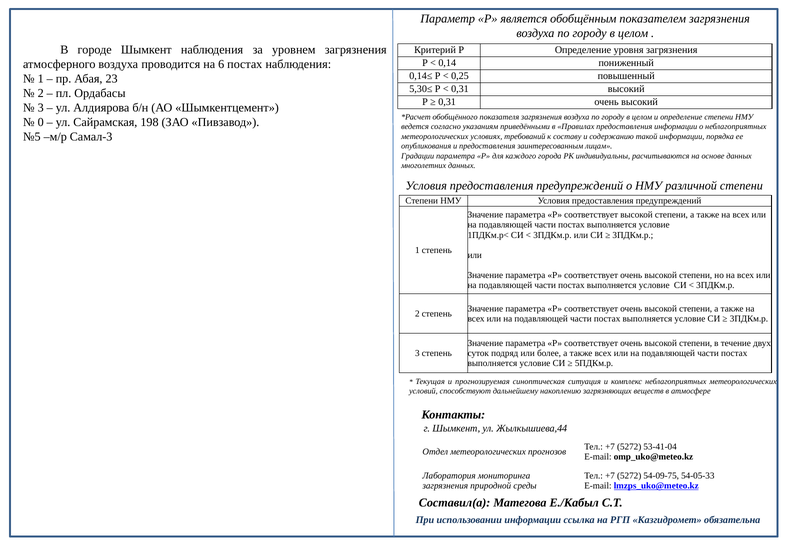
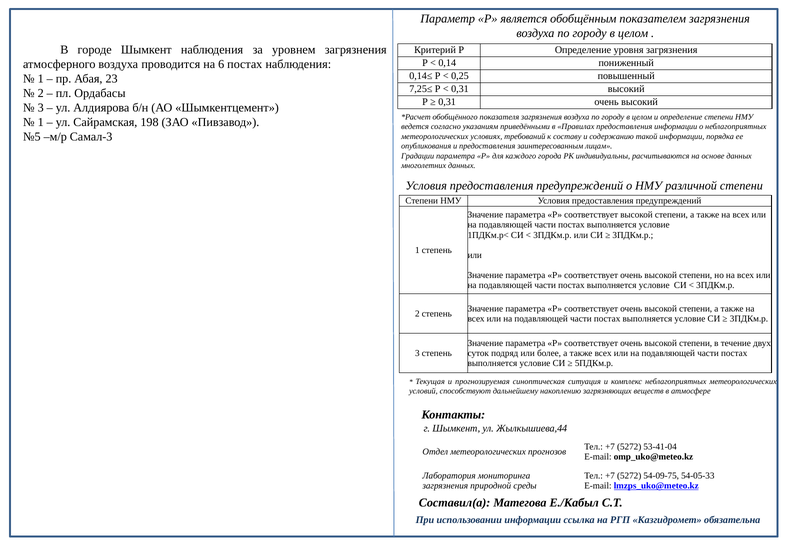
5,30≤: 5,30≤ -> 7,25≤ (421, 89)
0: 0 -> 1 (41, 122)
